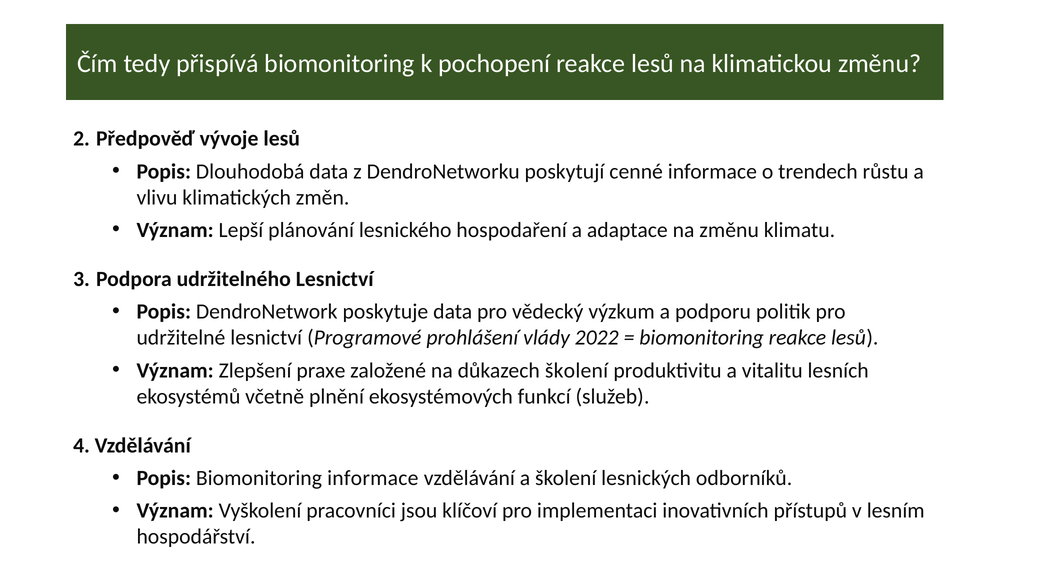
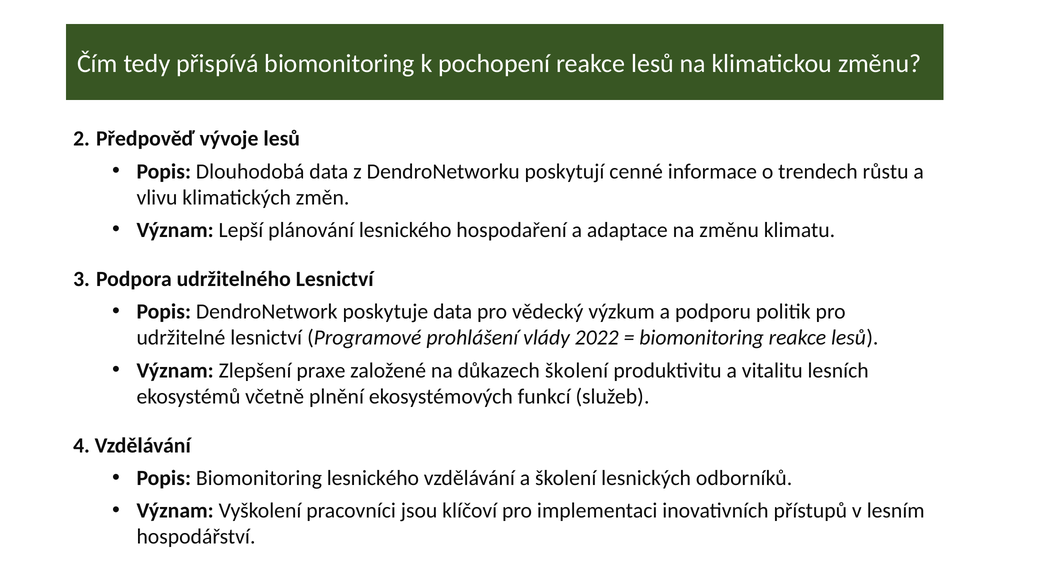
Biomonitoring informace: informace -> lesnického (373, 478)
